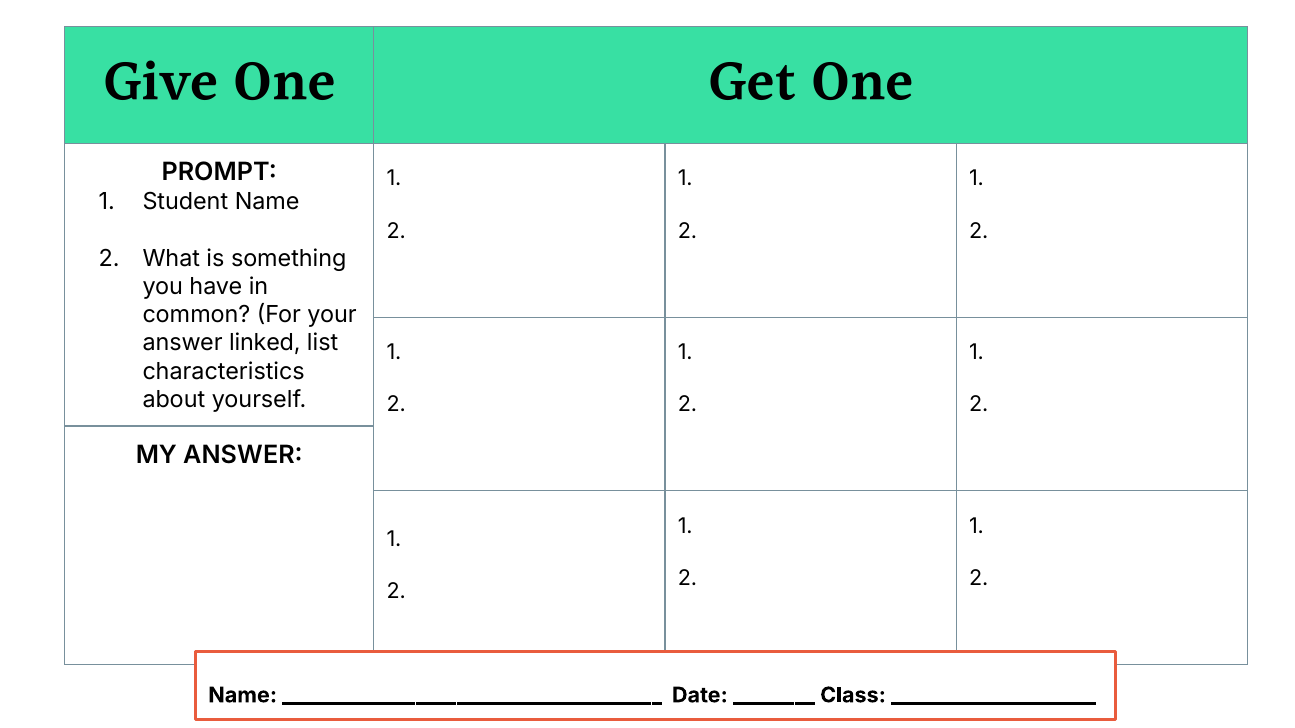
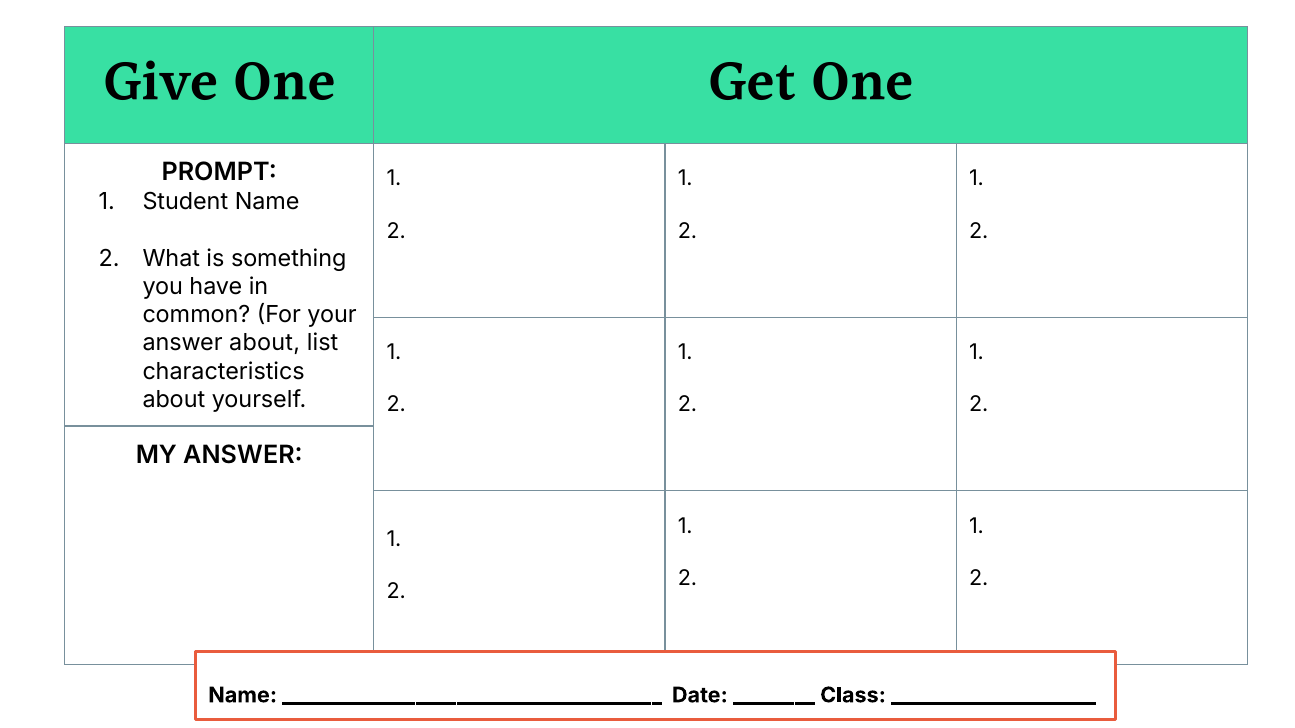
answer linked: linked -> about (265, 343)
